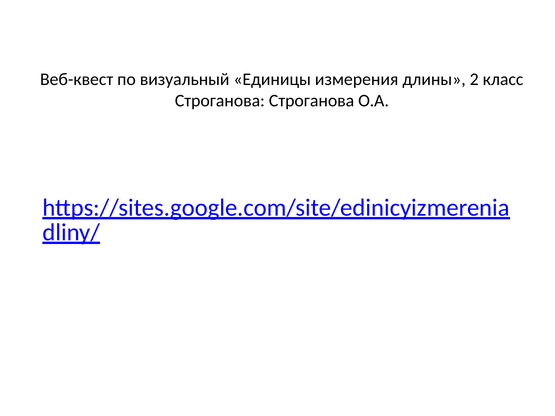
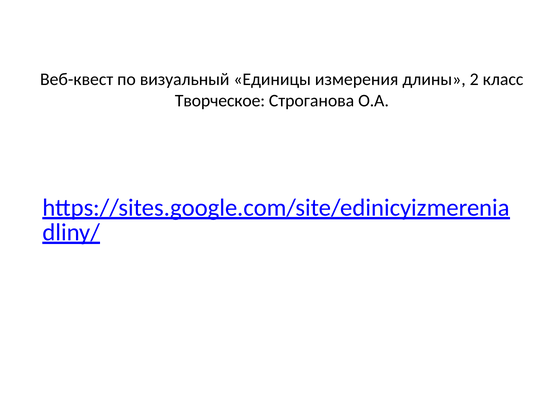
Строганова: Строганова -> Творческое (220, 101)
